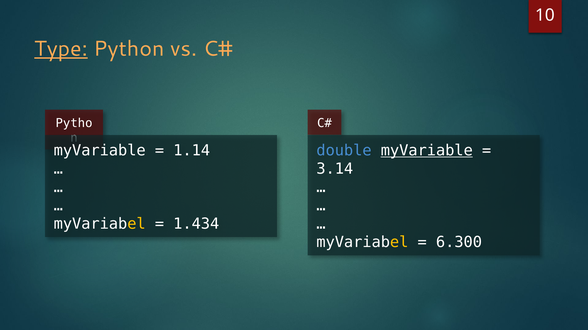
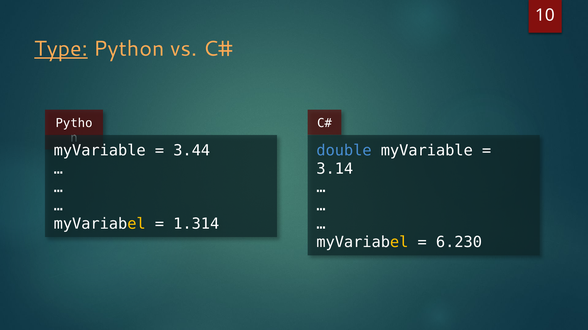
1.14: 1.14 -> 3.44 (192, 151)
myVariable underline: present -> none (427, 151)
1.434: 1.434 -> 1.314 (196, 224)
6.300: 6.300 -> 6.230 (459, 243)
